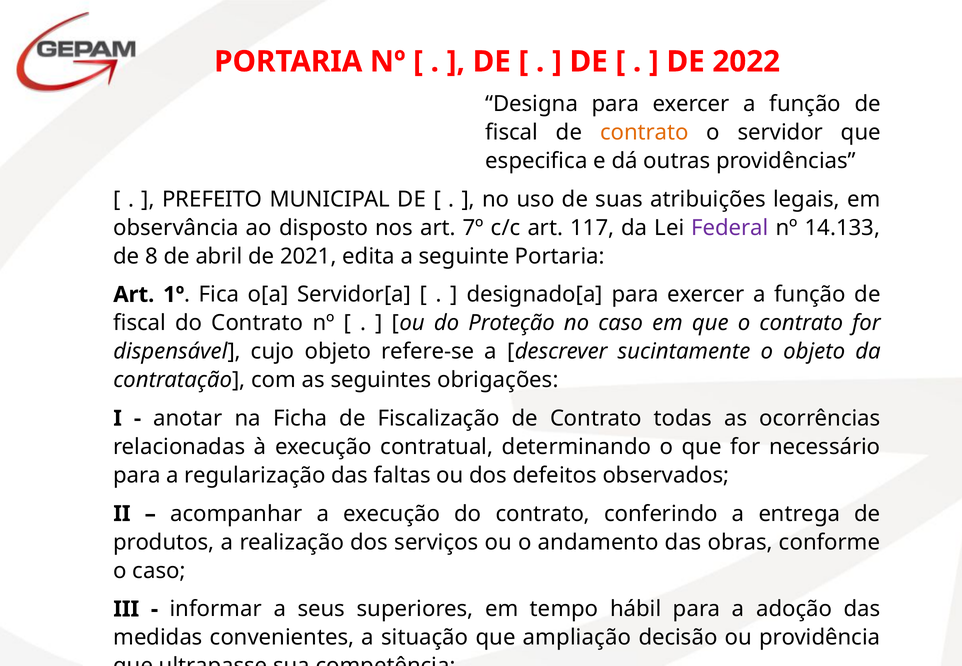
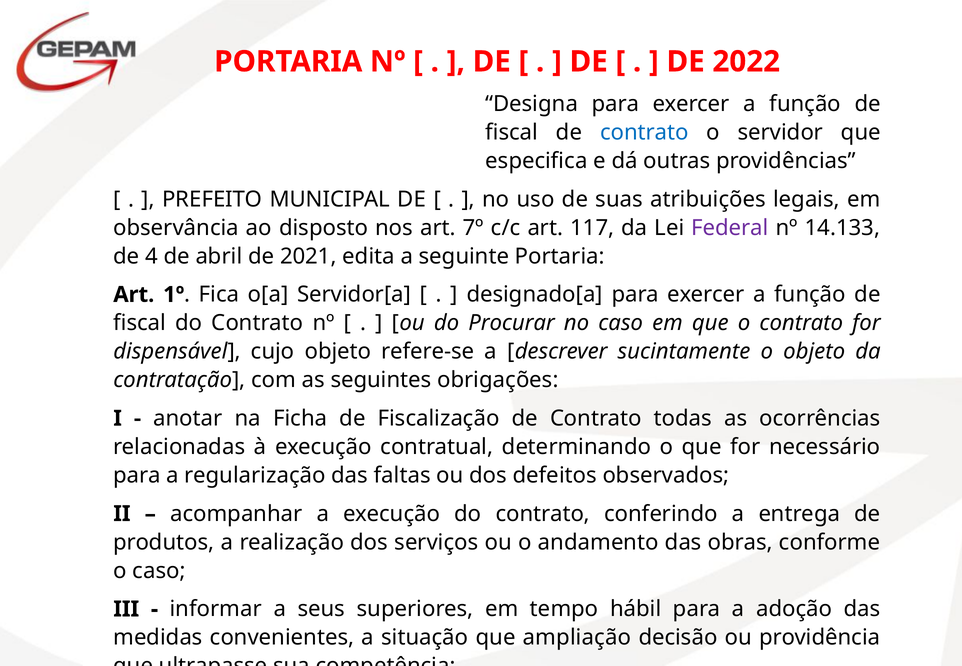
contrato colour: orange -> blue (644, 132)
8: 8 -> 4 (151, 256)
Proteção: Proteção -> Procurar (512, 323)
